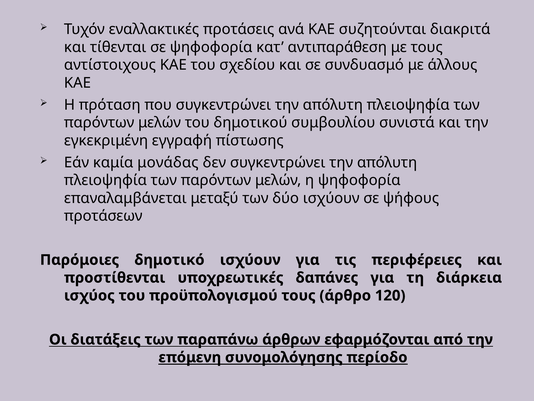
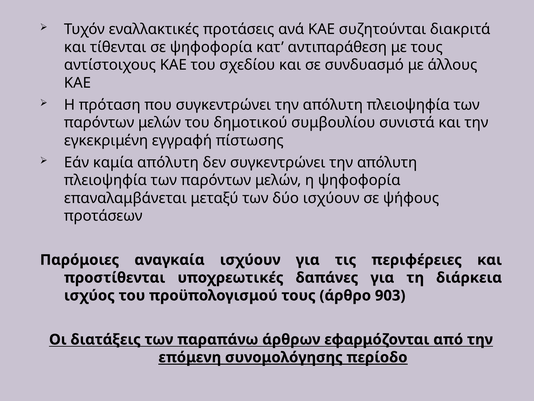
καμία μονάδας: μονάδας -> απόλυτη (168, 162)
δημοτικό: δημοτικό -> αναγκαία (170, 260)
120: 120 -> 903 (390, 295)
